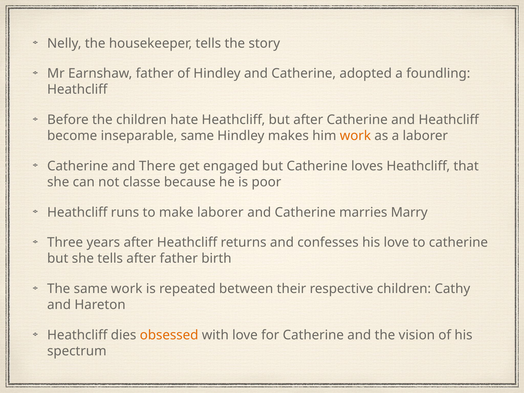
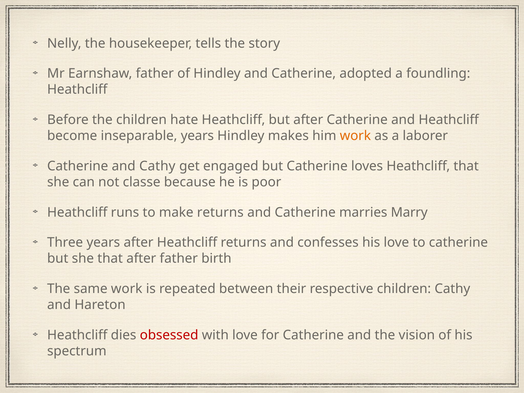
inseparable same: same -> years (197, 136)
and There: There -> Cathy (157, 166)
make laborer: laborer -> returns (220, 212)
she tells: tells -> that (110, 259)
obsessed colour: orange -> red (169, 335)
